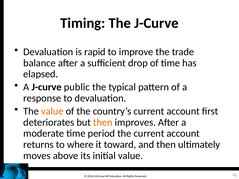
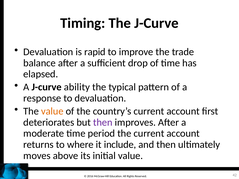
public: public -> ability (77, 87)
then colour: orange -> purple (103, 122)
toward: toward -> include (120, 145)
